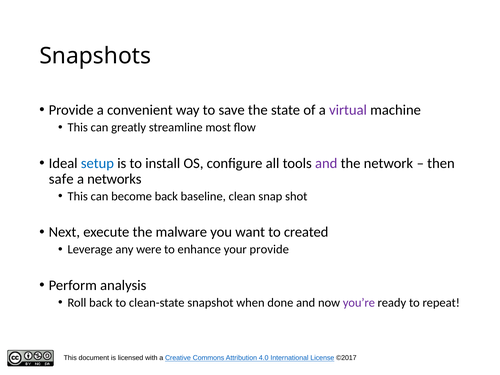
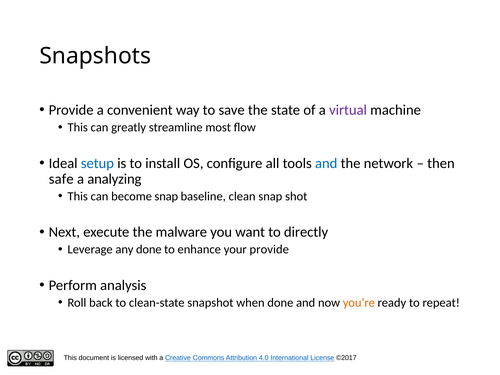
and colour: purple -> blue (326, 163)
networks: networks -> analyzing (114, 179)
become back: back -> snap (166, 196)
created: created -> directly (306, 232)
any were: were -> done (149, 249)
you’re colour: purple -> orange (359, 303)
